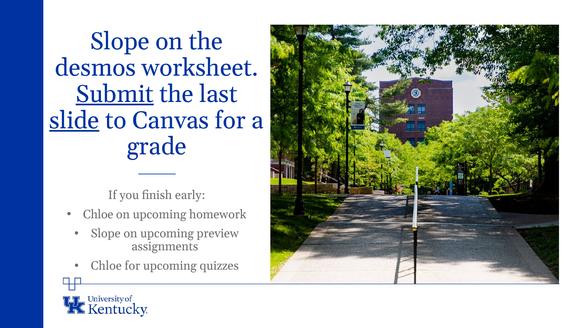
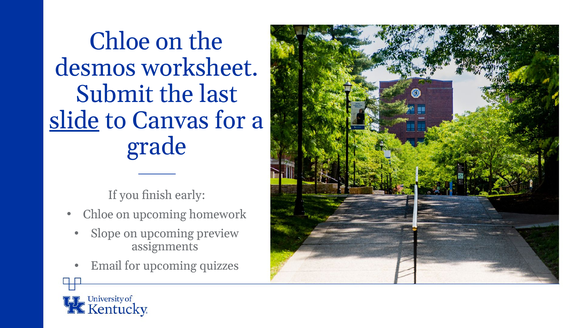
Slope: Slope -> Chloe (120, 42)
Submit underline: present -> none (115, 94)
Chloe: Chloe -> Email (106, 265)
